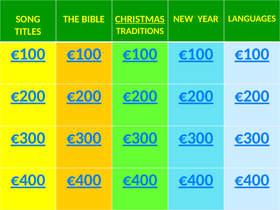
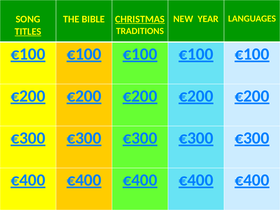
TITLES underline: none -> present (28, 31)
